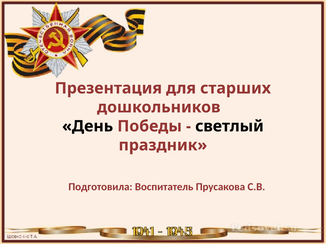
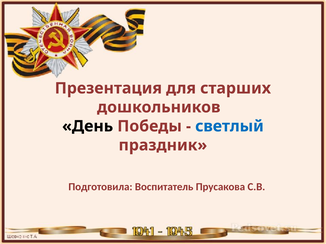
светлый colour: black -> blue (229, 126)
